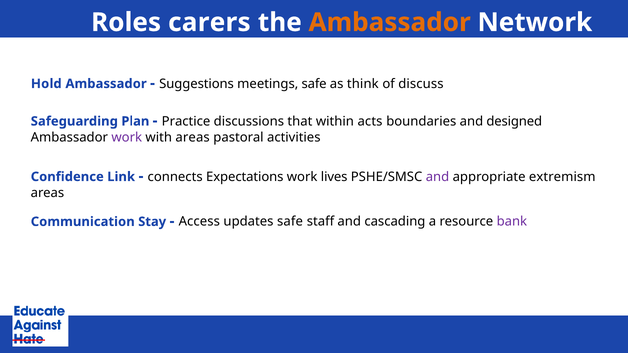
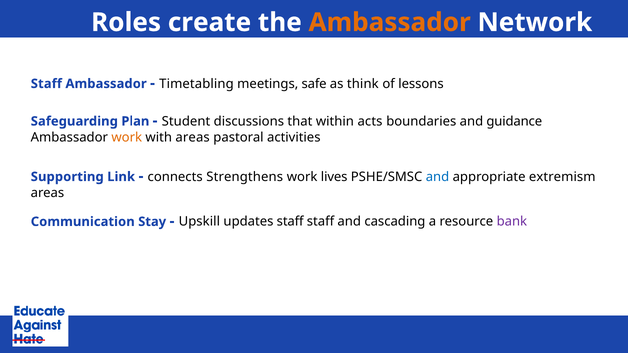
carers: carers -> create (209, 22)
Hold: Hold -> Staff (46, 84)
Suggestions: Suggestions -> Timetabling (196, 84)
discuss: discuss -> lessons (421, 84)
Practice: Practice -> Student (186, 121)
designed: designed -> guidance (514, 121)
work colour: purple -> orange (127, 138)
Confidence: Confidence -> Supporting (67, 177)
Expectations: Expectations -> Strengthens (245, 177)
and colour: purple -> blue (438, 177)
Access: Access -> Upskill (199, 222)
updates safe: safe -> staff (290, 222)
